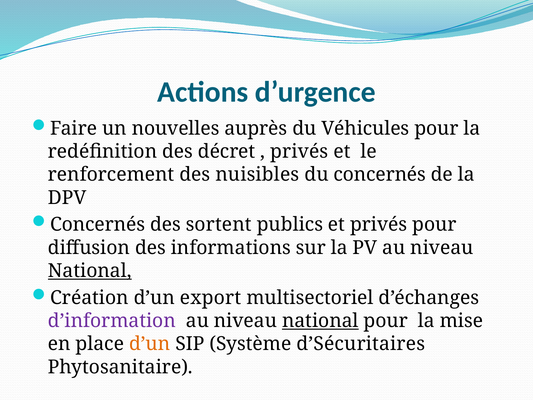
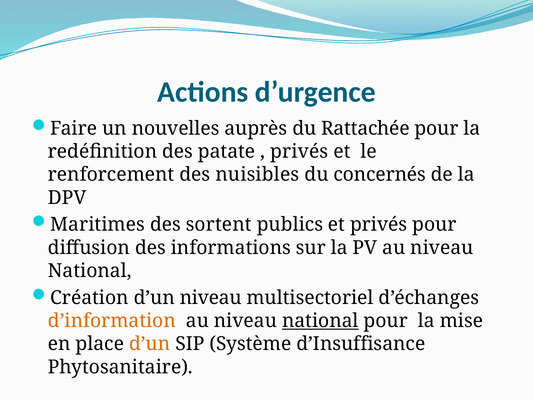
Véhicules: Véhicules -> Rattachée (365, 128)
décret: décret -> patate (227, 151)
Concernés: Concernés -> Maritimes (98, 224)
National underline: present -> none (90, 271)
d’un export: export -> niveau (211, 298)
d’information colour: purple -> orange (112, 321)
d’Sécuritaires: d’Sécuritaires -> d’Insuffisance (361, 344)
